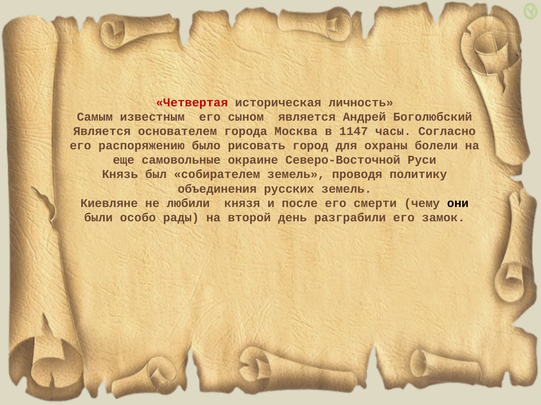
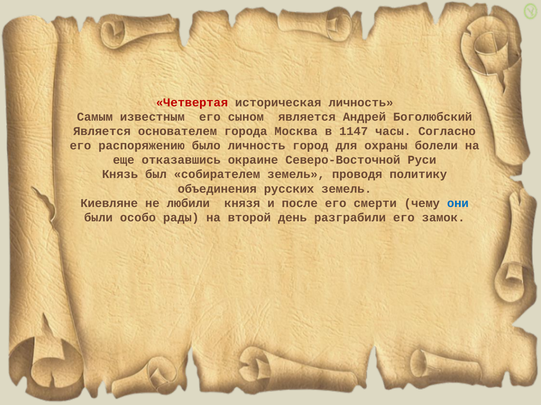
было рисовать: рисовать -> личность (257, 146)
самовольные: самовольные -> отказавшись (181, 160)
они colour: black -> blue (458, 204)
